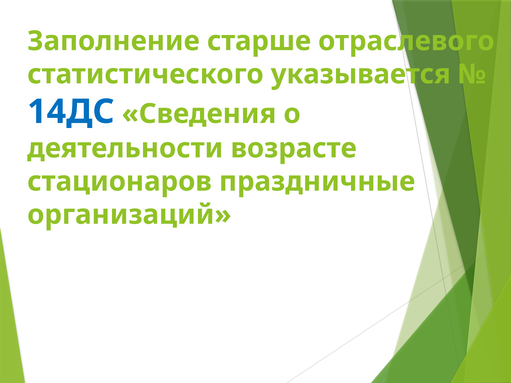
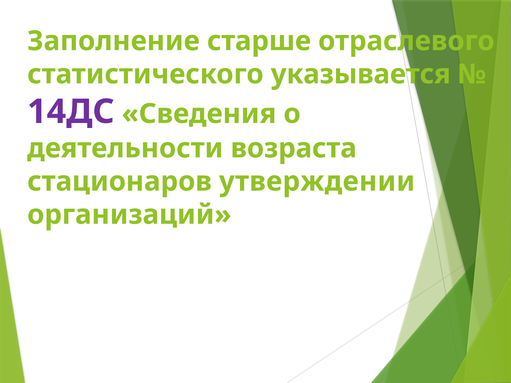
14ДС colour: blue -> purple (71, 112)
возрасте: возрасте -> возраста (294, 148)
праздничные: праздничные -> утверждении (317, 182)
